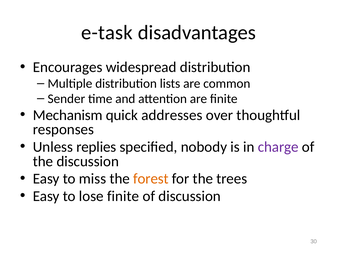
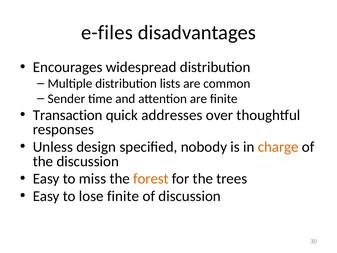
e-task: e-task -> e-files (107, 33)
Mechanism: Mechanism -> Transaction (68, 115)
replies: replies -> design (96, 147)
charge colour: purple -> orange (278, 147)
